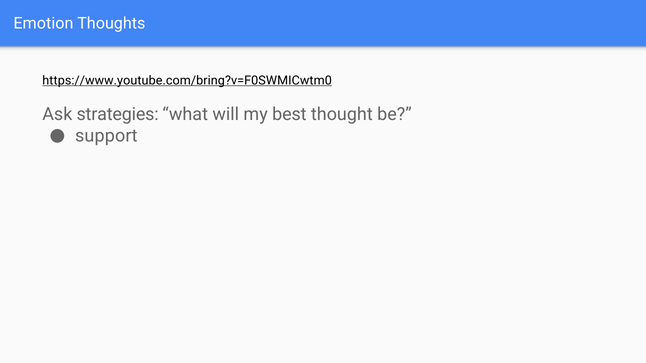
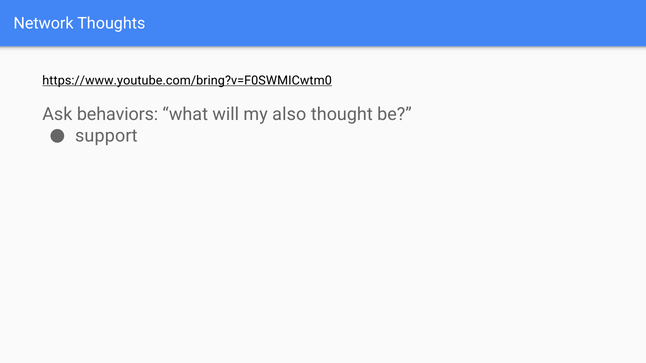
Emotion: Emotion -> Network (43, 24)
strategies: strategies -> behaviors (118, 114)
best: best -> also (289, 114)
